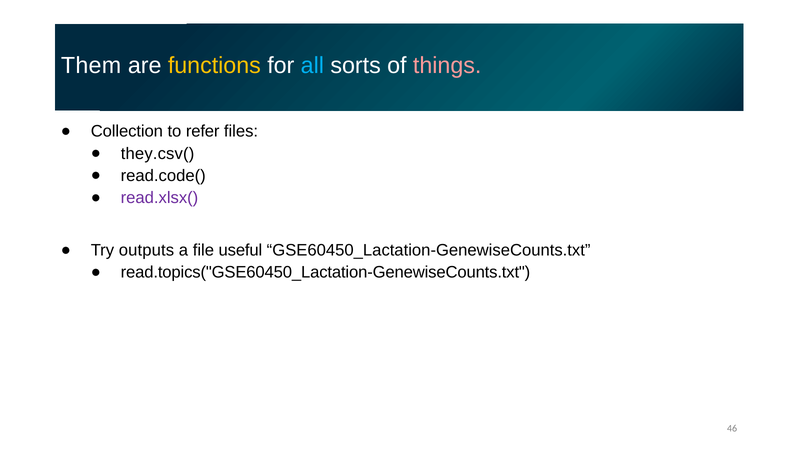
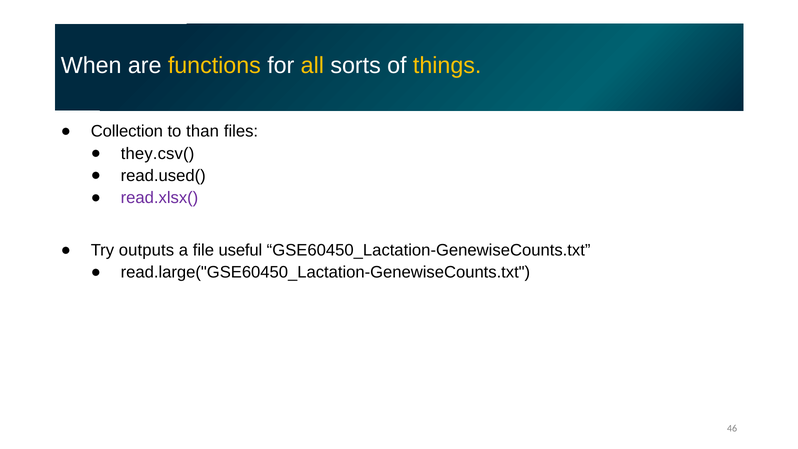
Them: Them -> When (91, 66)
all colour: light blue -> yellow (312, 66)
things colour: pink -> yellow (447, 66)
refer: refer -> than (203, 131)
read.code(: read.code( -> read.used( (163, 176)
read.topics("GSE60450_Lactation-GenewiseCounts.txt: read.topics("GSE60450_Lactation-GenewiseCounts.txt -> read.large("GSE60450_Lactation-GenewiseCounts.txt (325, 272)
